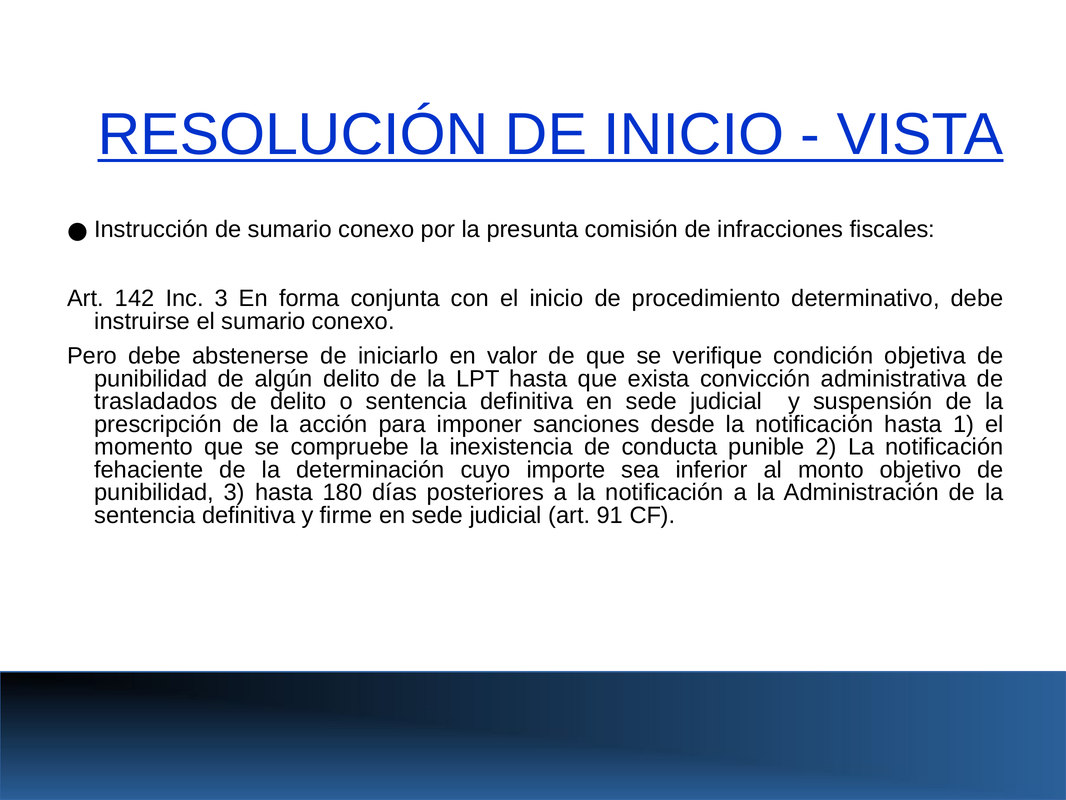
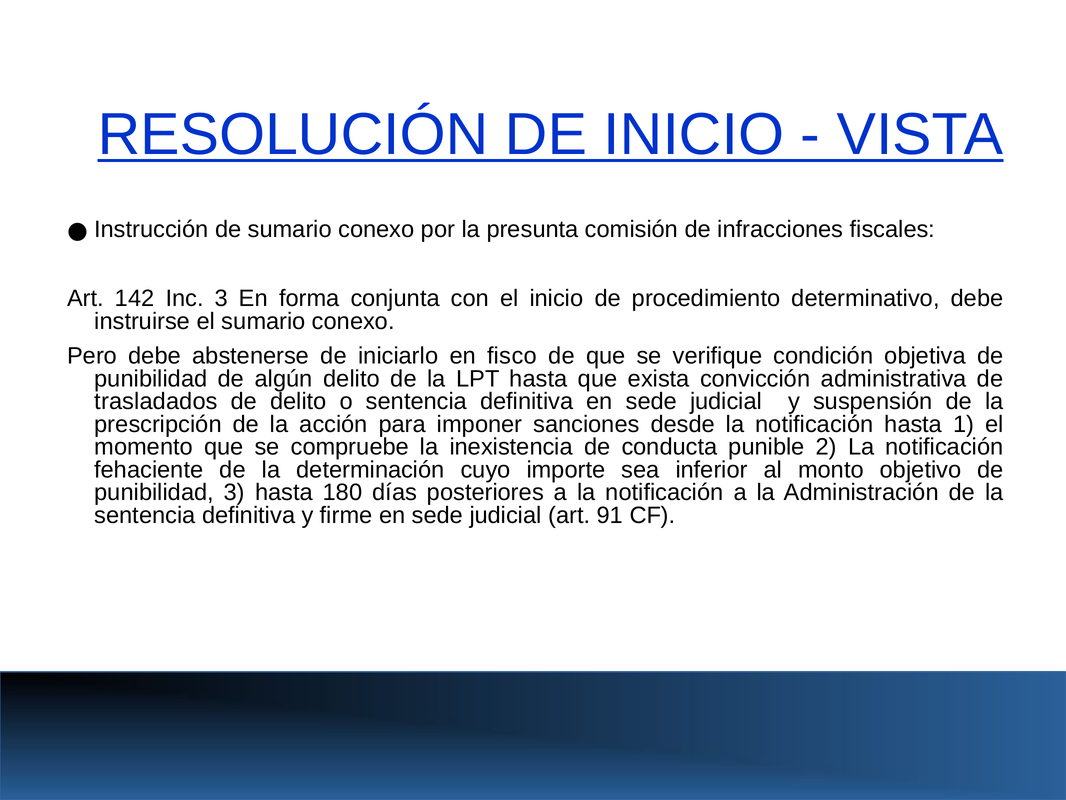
valor: valor -> fisco (512, 356)
